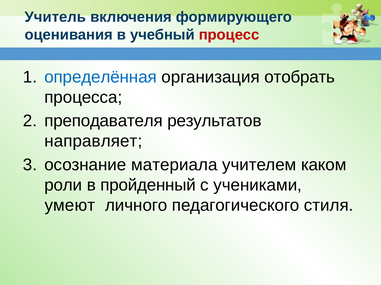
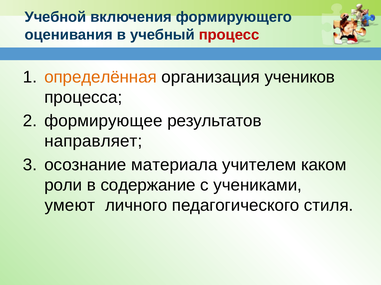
Учитель: Учитель -> Учебной (55, 17)
определённая colour: blue -> orange (101, 77)
отобрать: отобрать -> учеников (300, 77)
преподавателя: преподавателя -> формирующее (103, 121)
пройденный: пройденный -> содержание (148, 186)
